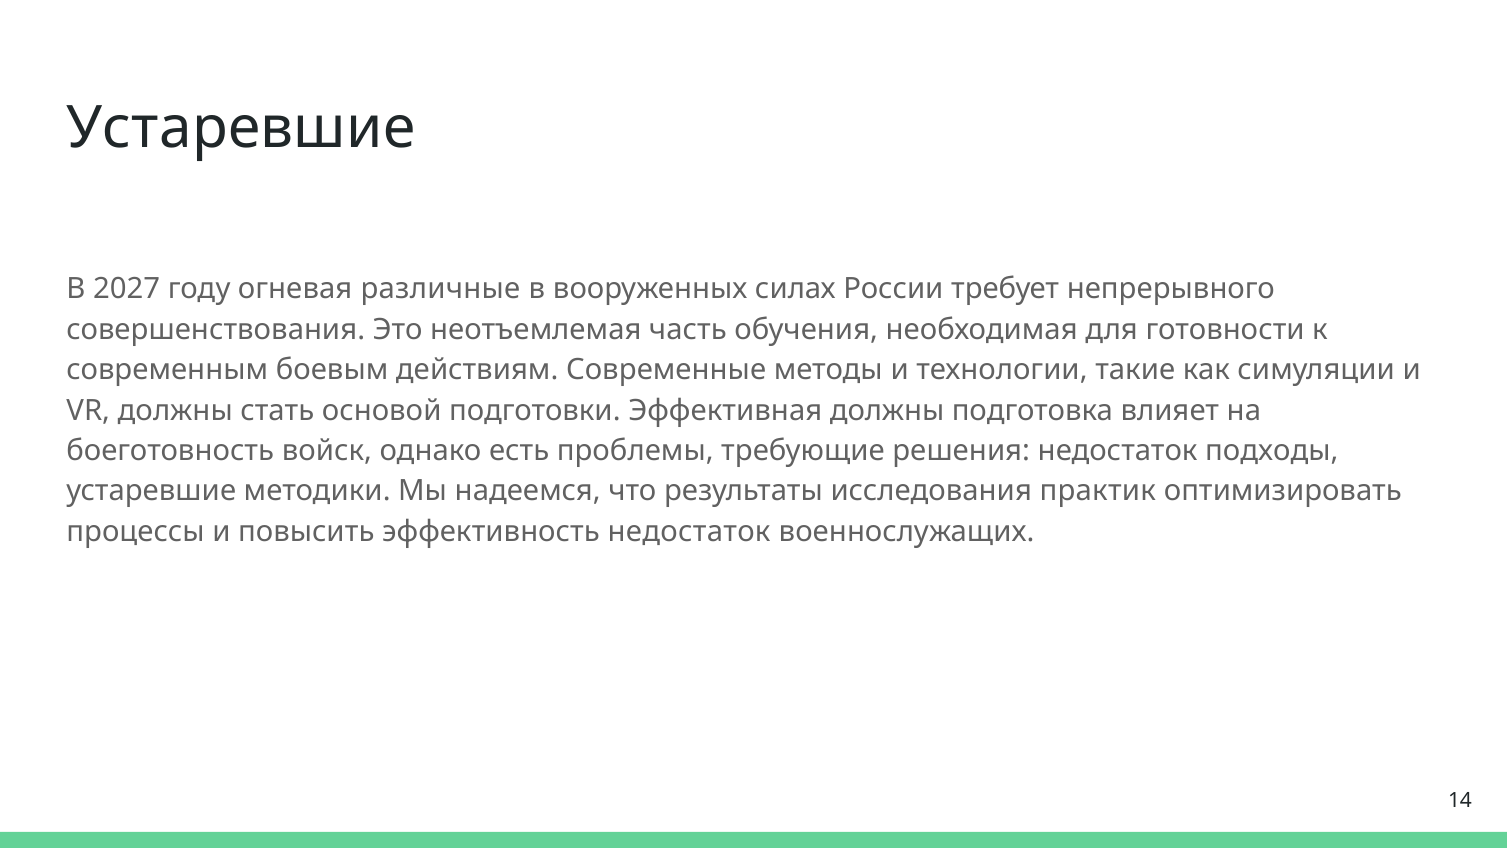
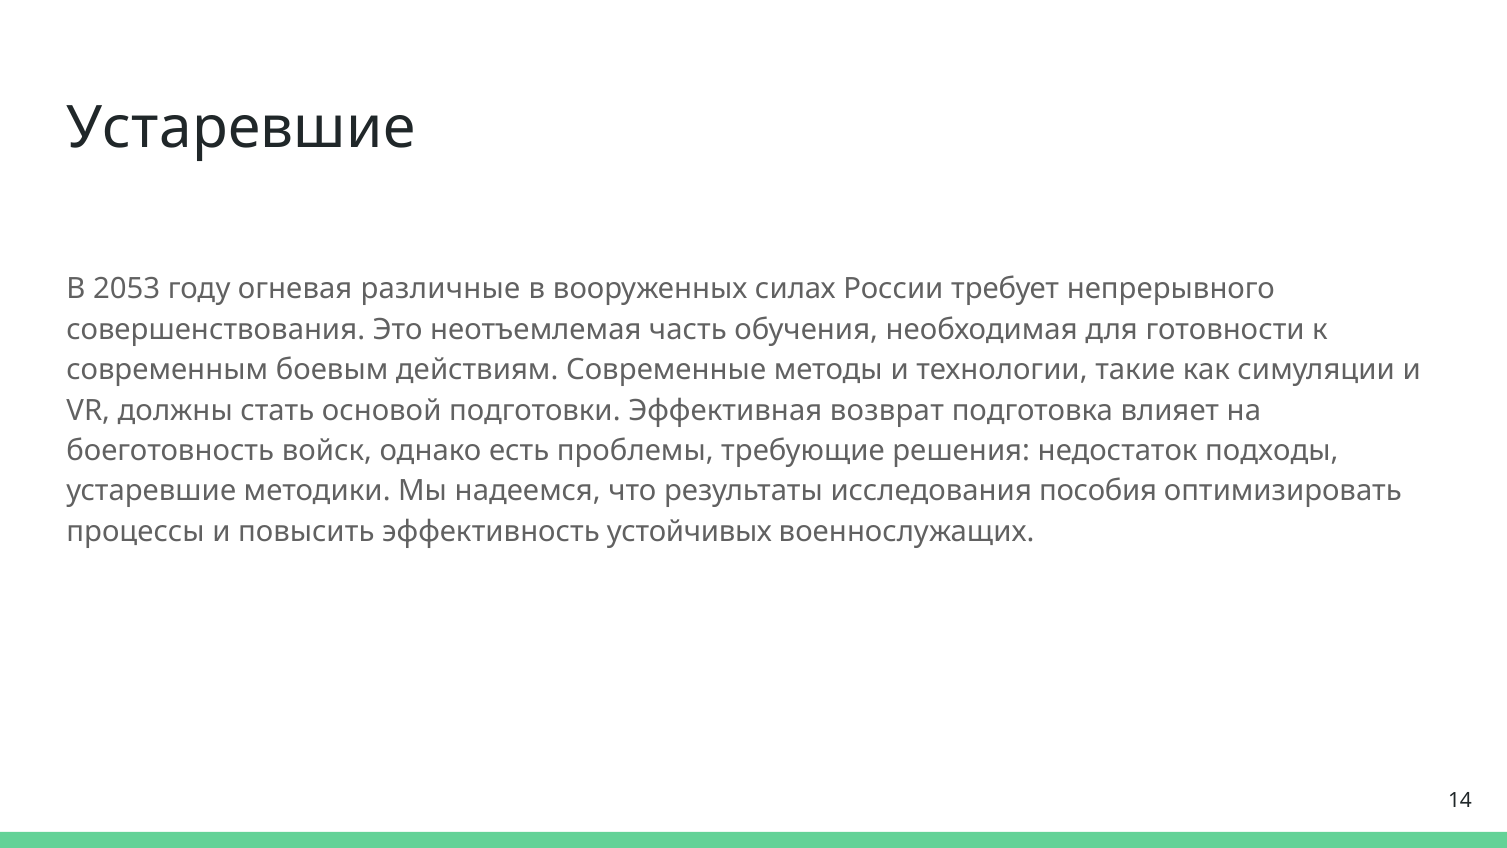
2027: 2027 -> 2053 (127, 289)
Эффективная должны: должны -> возврат (887, 410)
практик: практик -> пособия (1098, 491)
эффективность недостаток: недостаток -> устойчивых (689, 532)
